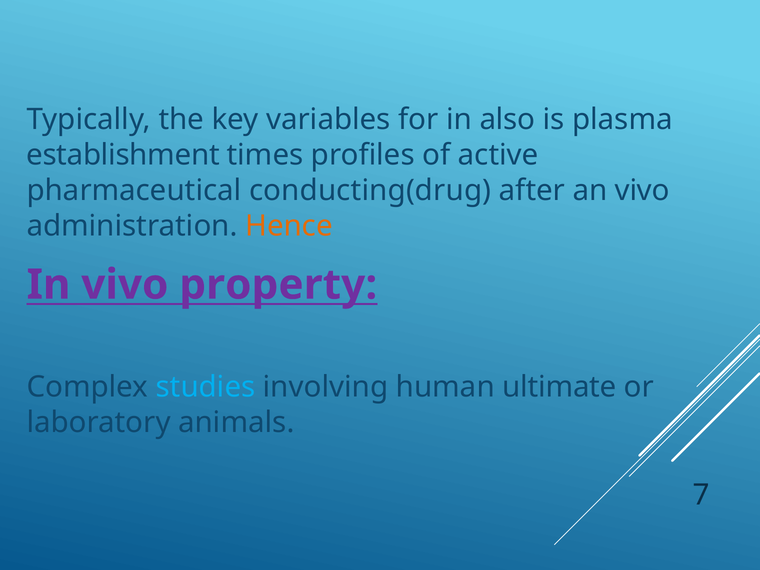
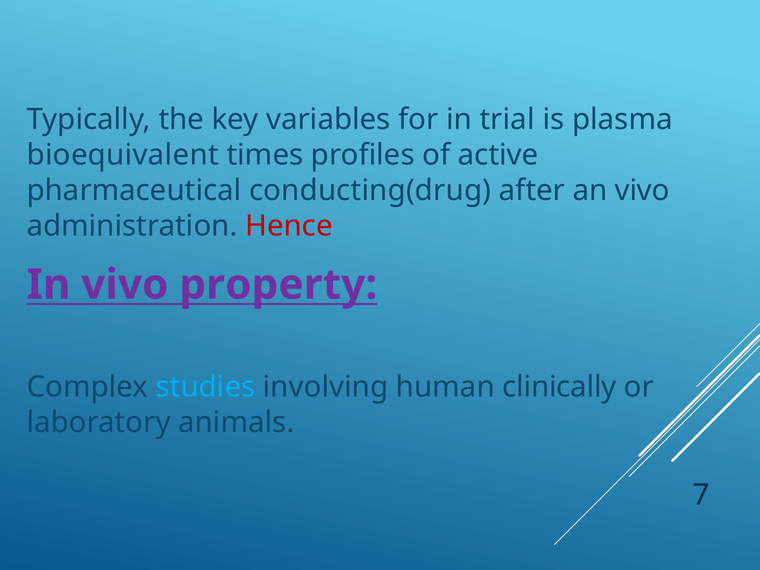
also: also -> trial (507, 120)
establishment: establishment -> bioequivalent (123, 155)
Hence colour: orange -> red (289, 226)
ultimate: ultimate -> clinically (559, 387)
